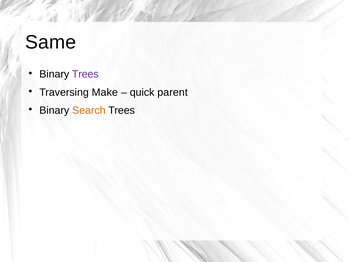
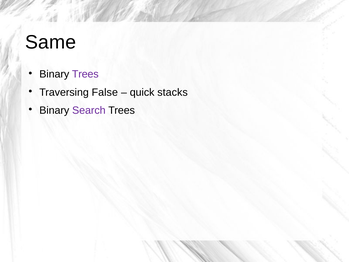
Make: Make -> False (105, 92)
parent: parent -> stacks (173, 92)
Search colour: orange -> purple (89, 110)
